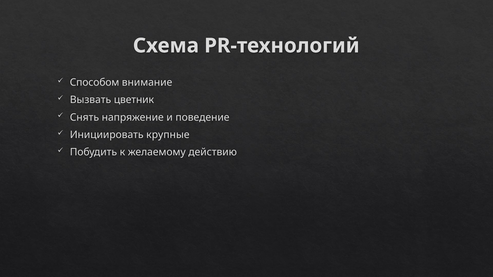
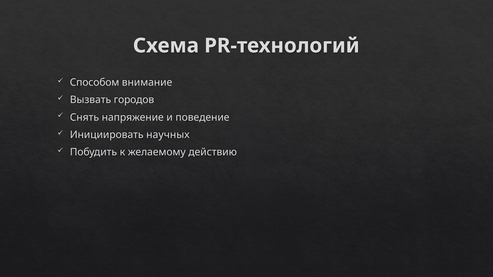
цветник: цветник -> городов (134, 100)
крупные: крупные -> научных (168, 135)
